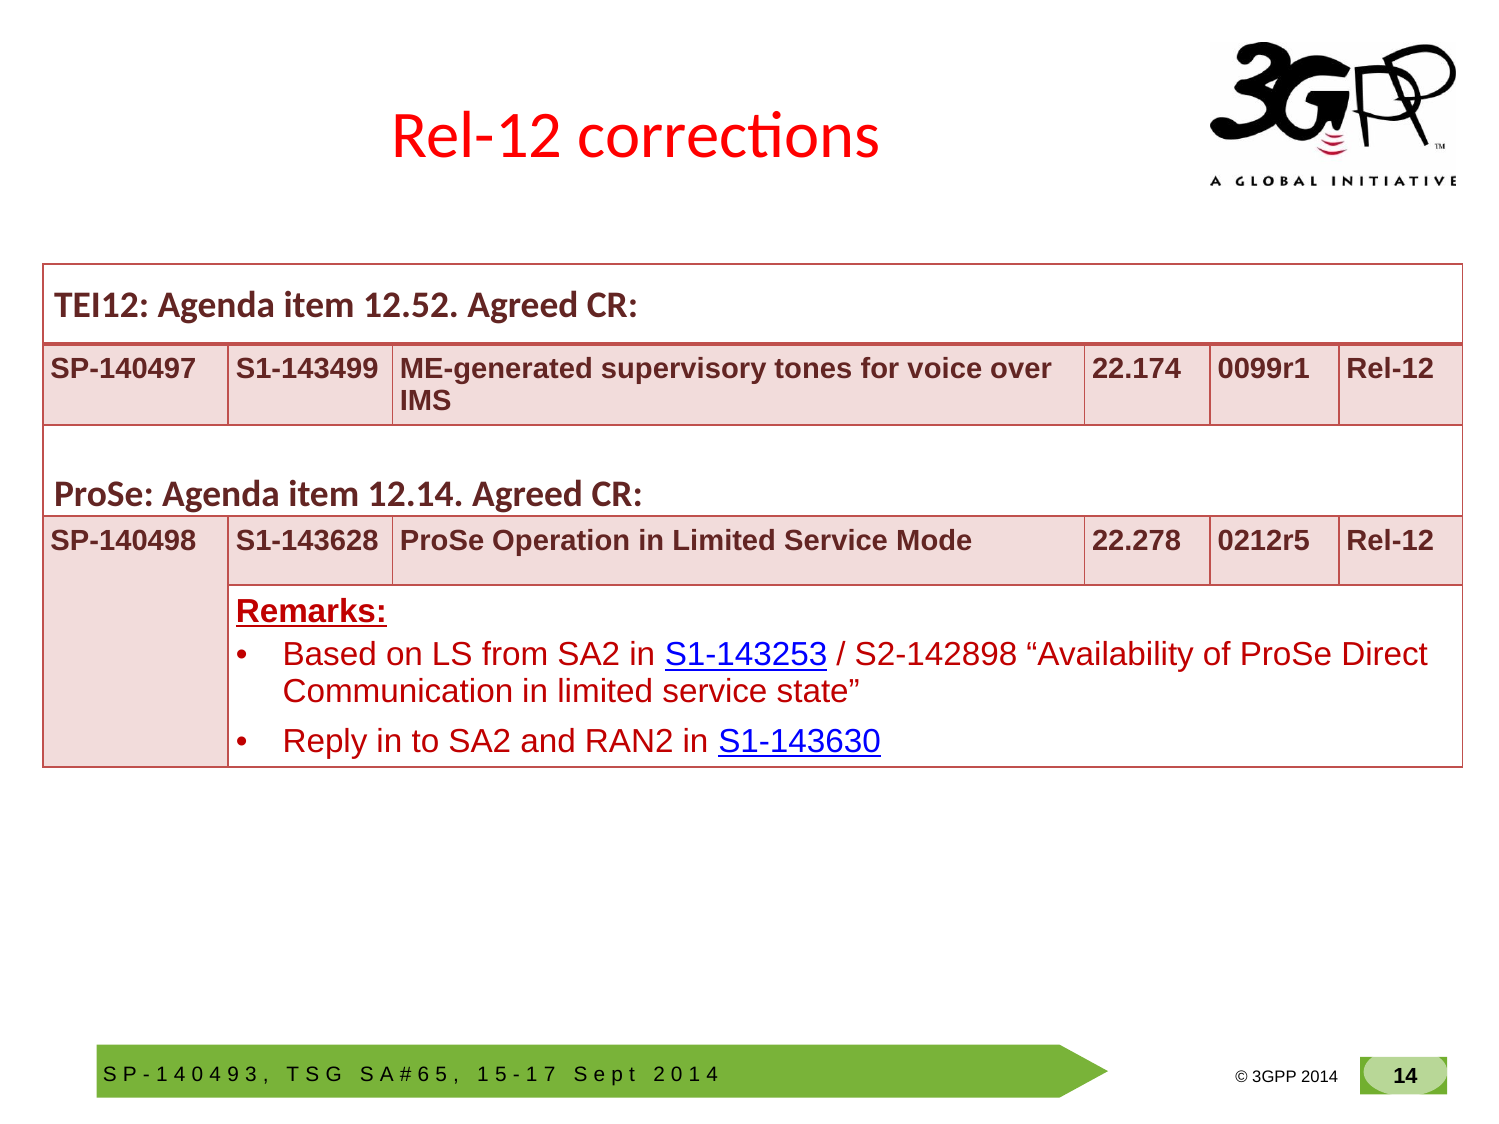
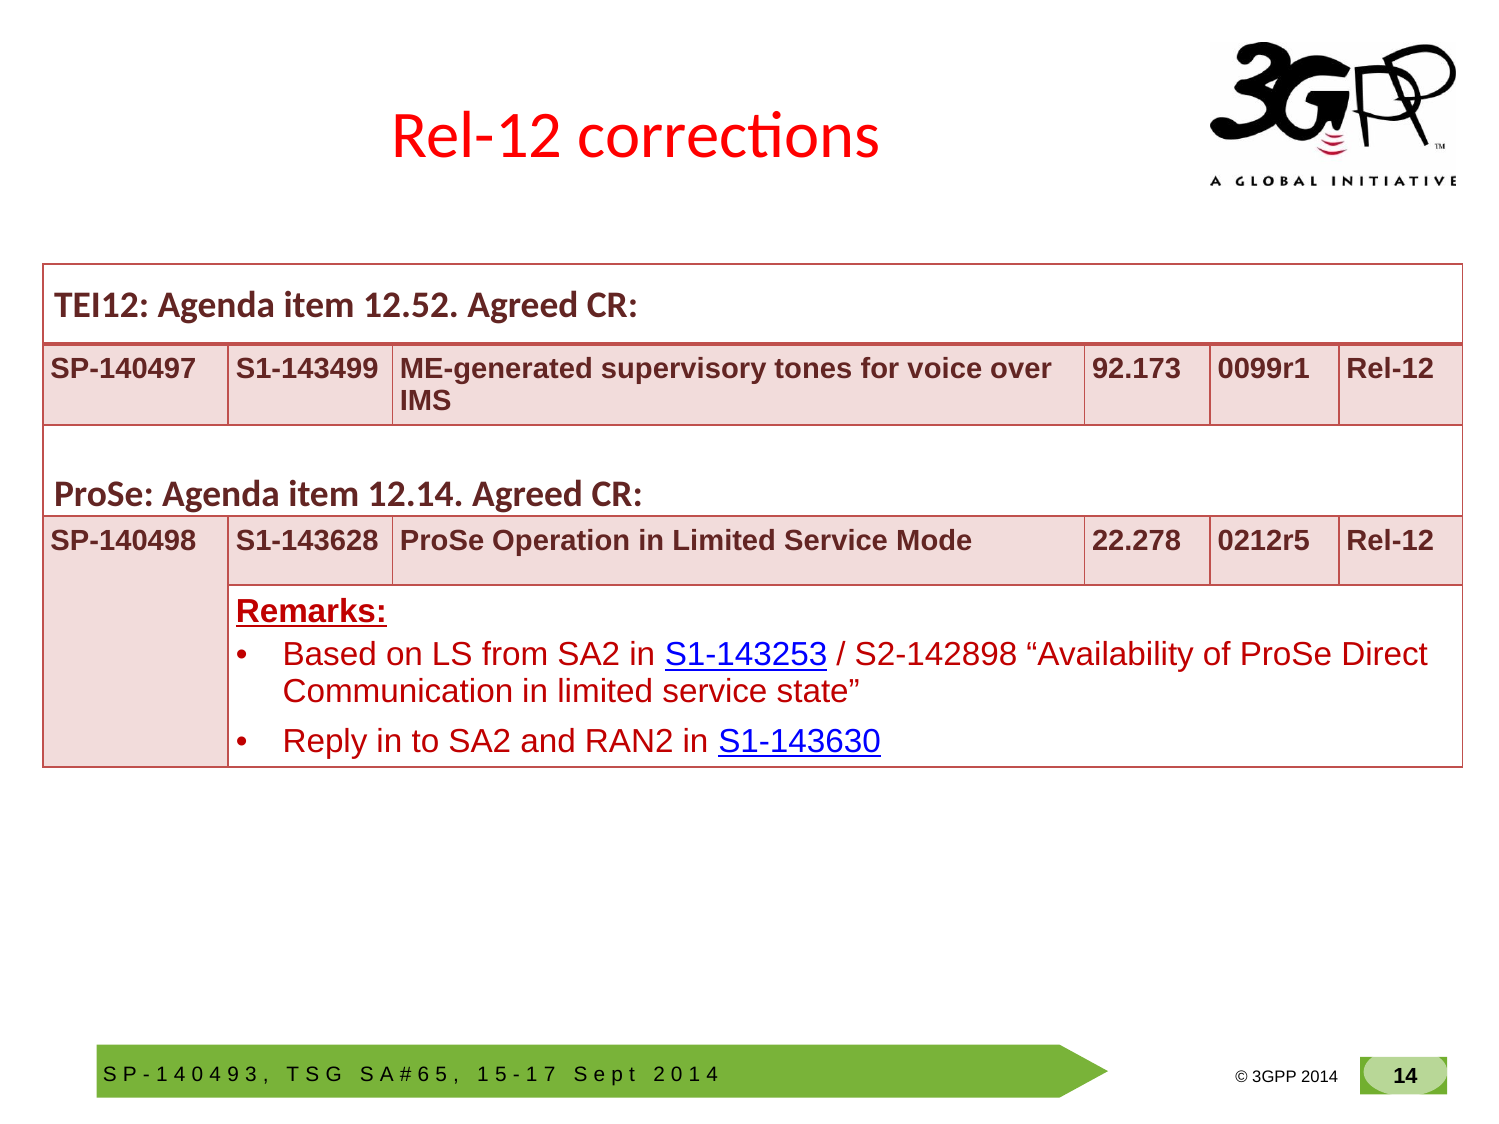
22.174: 22.174 -> 92.173 (1137, 369)
